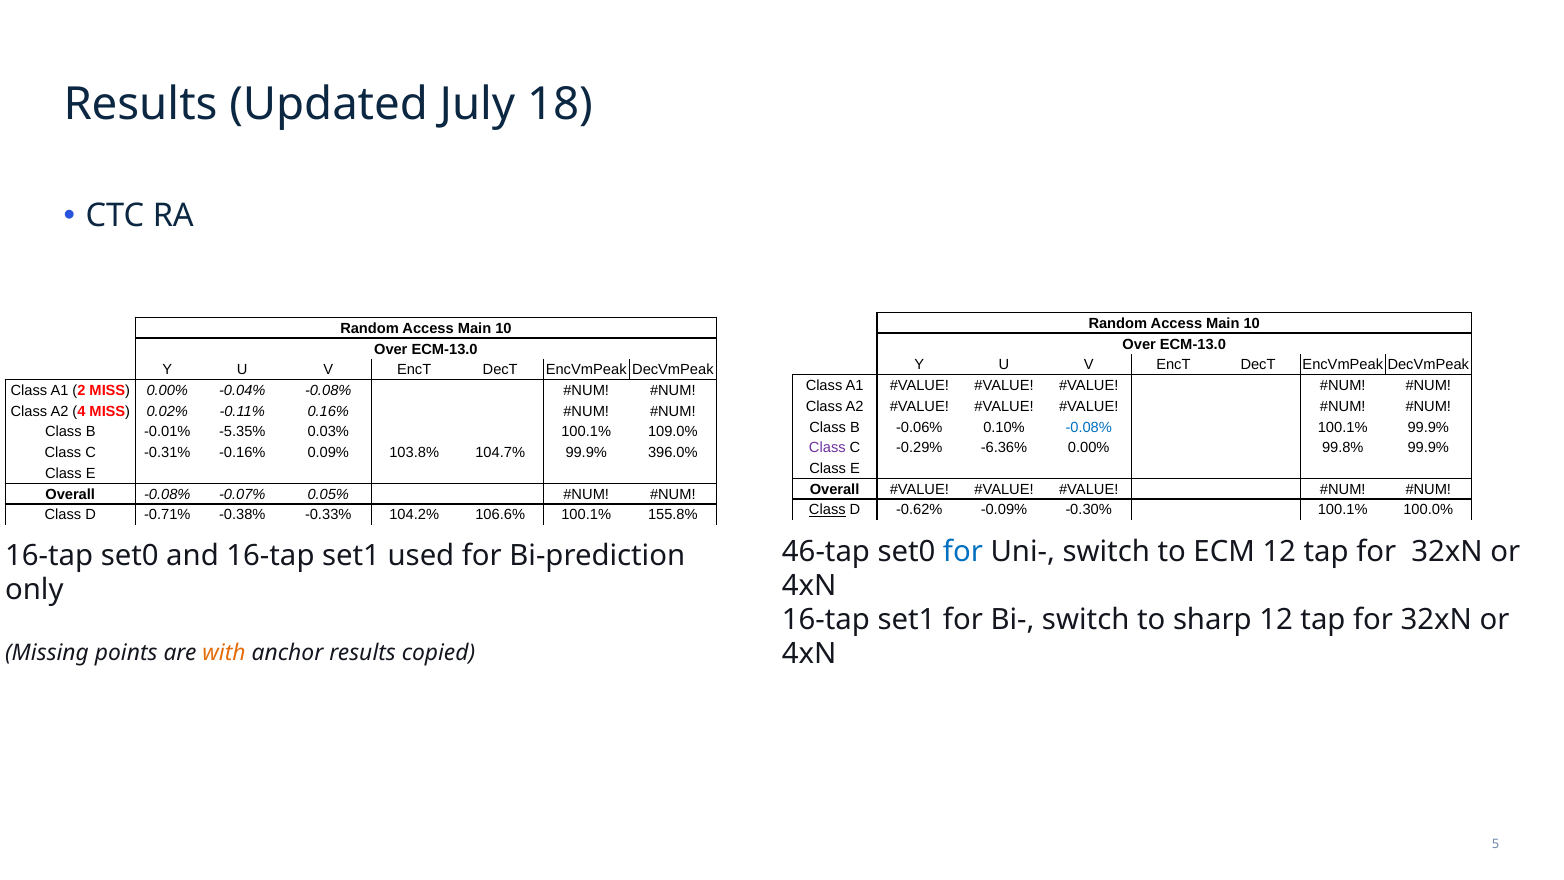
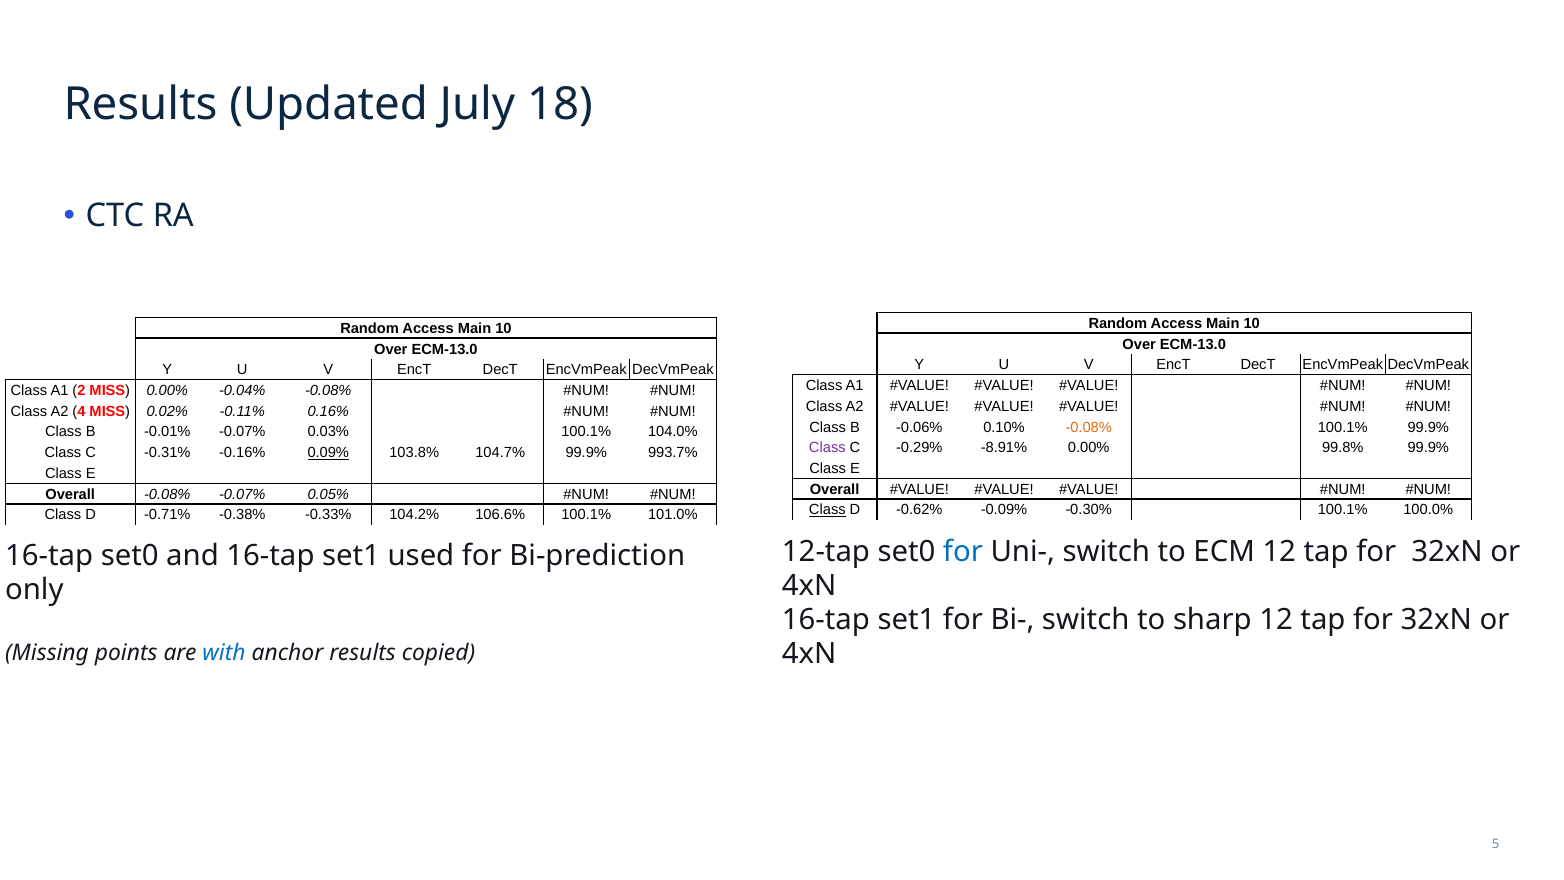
-0.08% colour: blue -> orange (1089, 427)
-0.01% -5.35%: -5.35% -> -0.07% (242, 432)
109.0%: 109.0% -> 104.0% (673, 432)
-6.36%: -6.36% -> -8.91% (1004, 448)
0.09% underline: none -> present (328, 453)
396.0%: 396.0% -> 993.7% (673, 453)
155.8%: 155.8% -> 101.0% (673, 515)
46-tap: 46-tap -> 12-tap (826, 552)
with colour: orange -> blue (224, 653)
